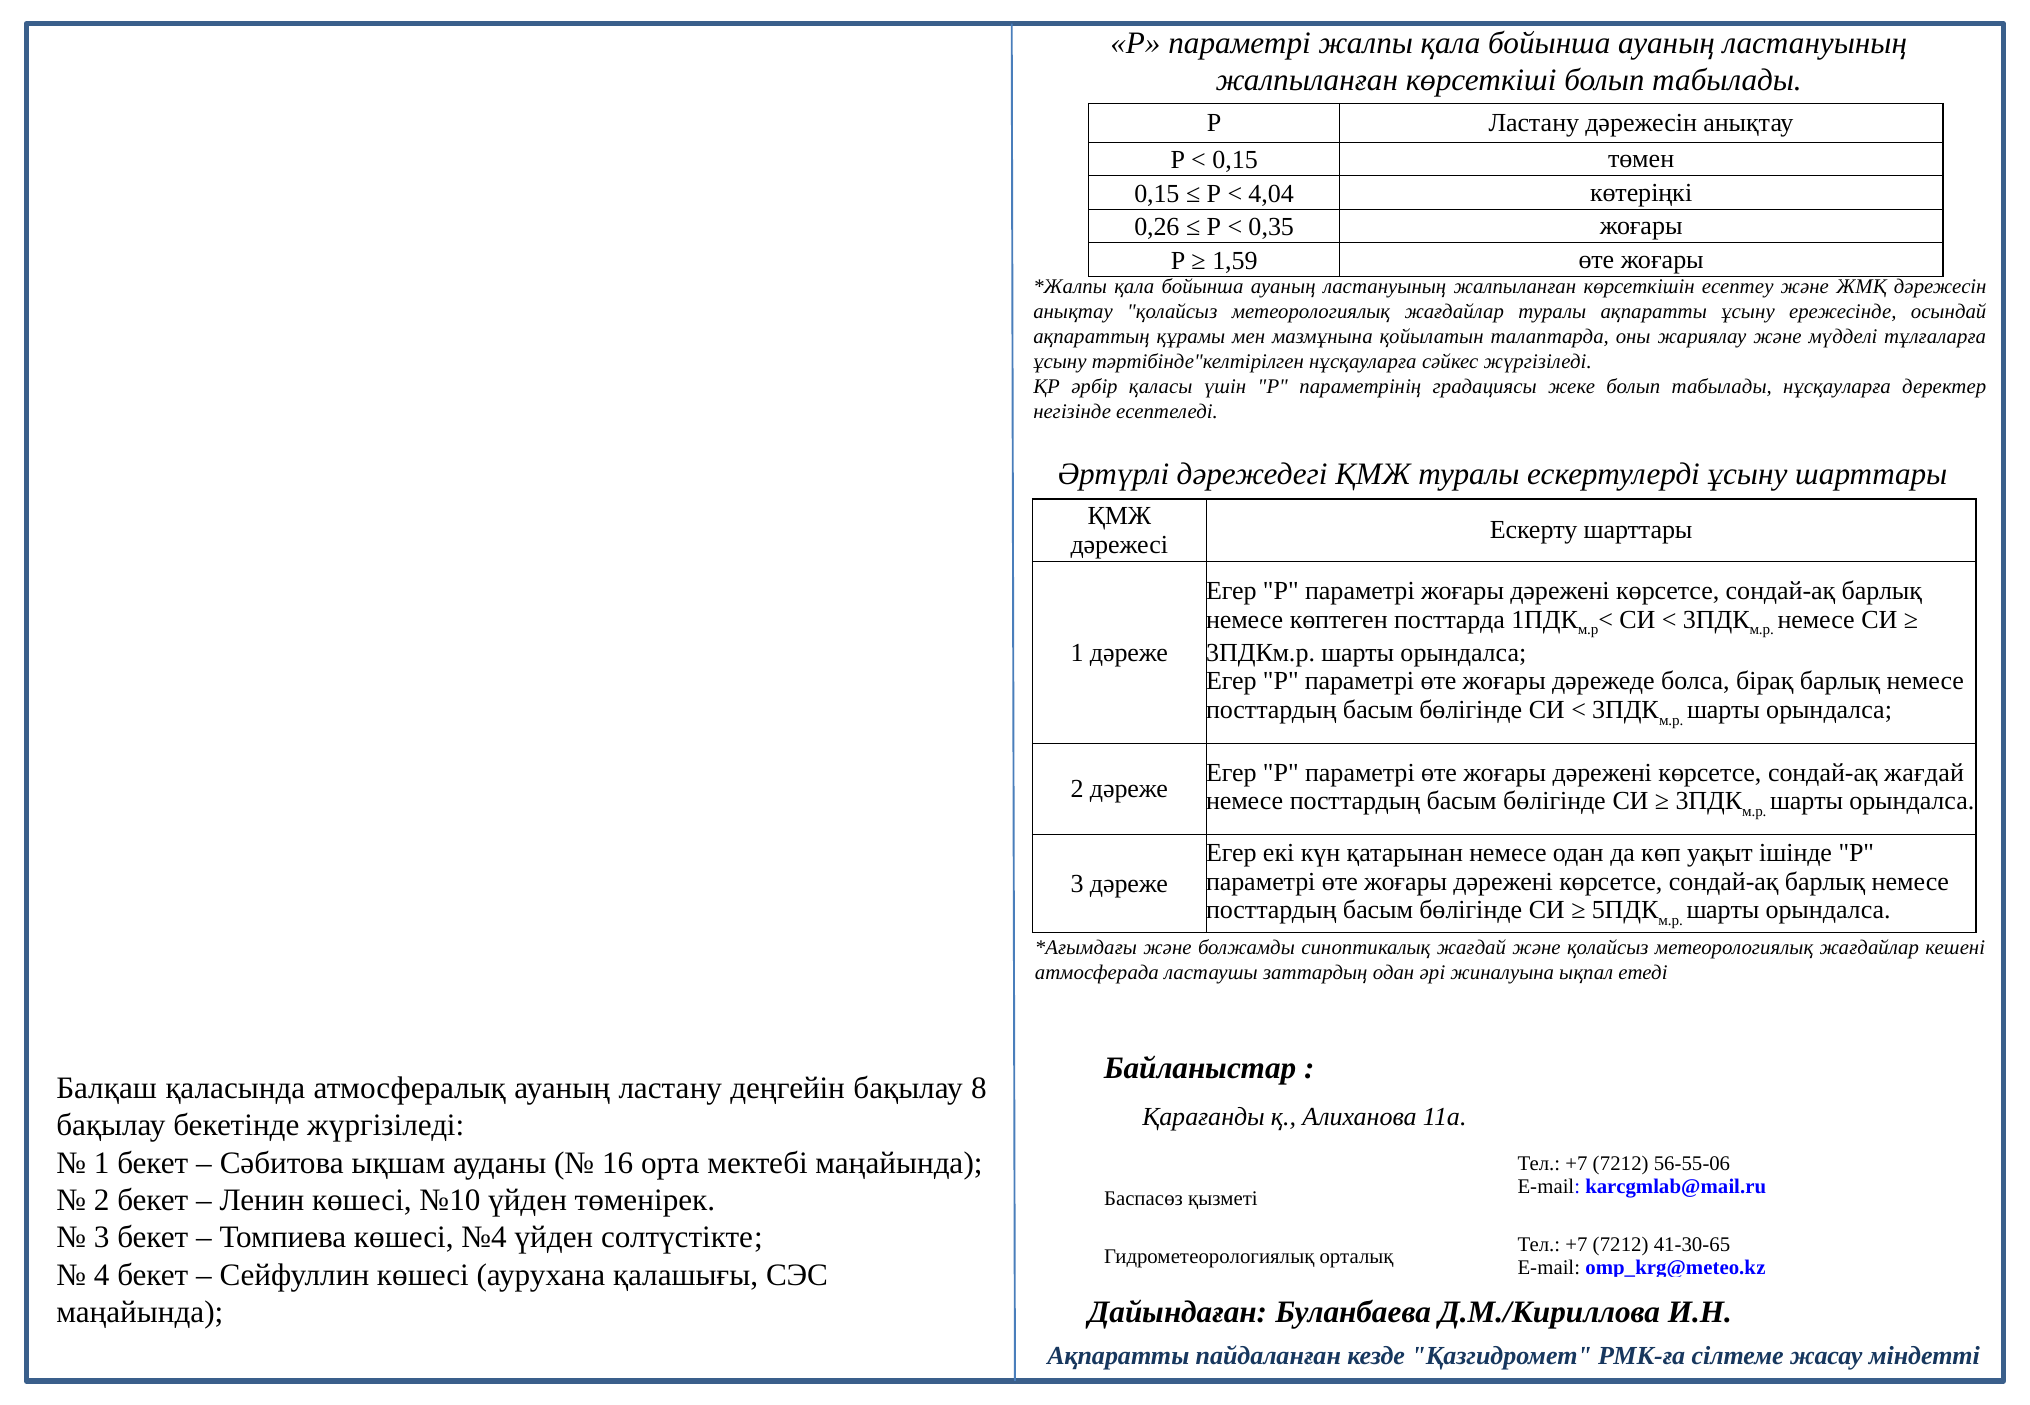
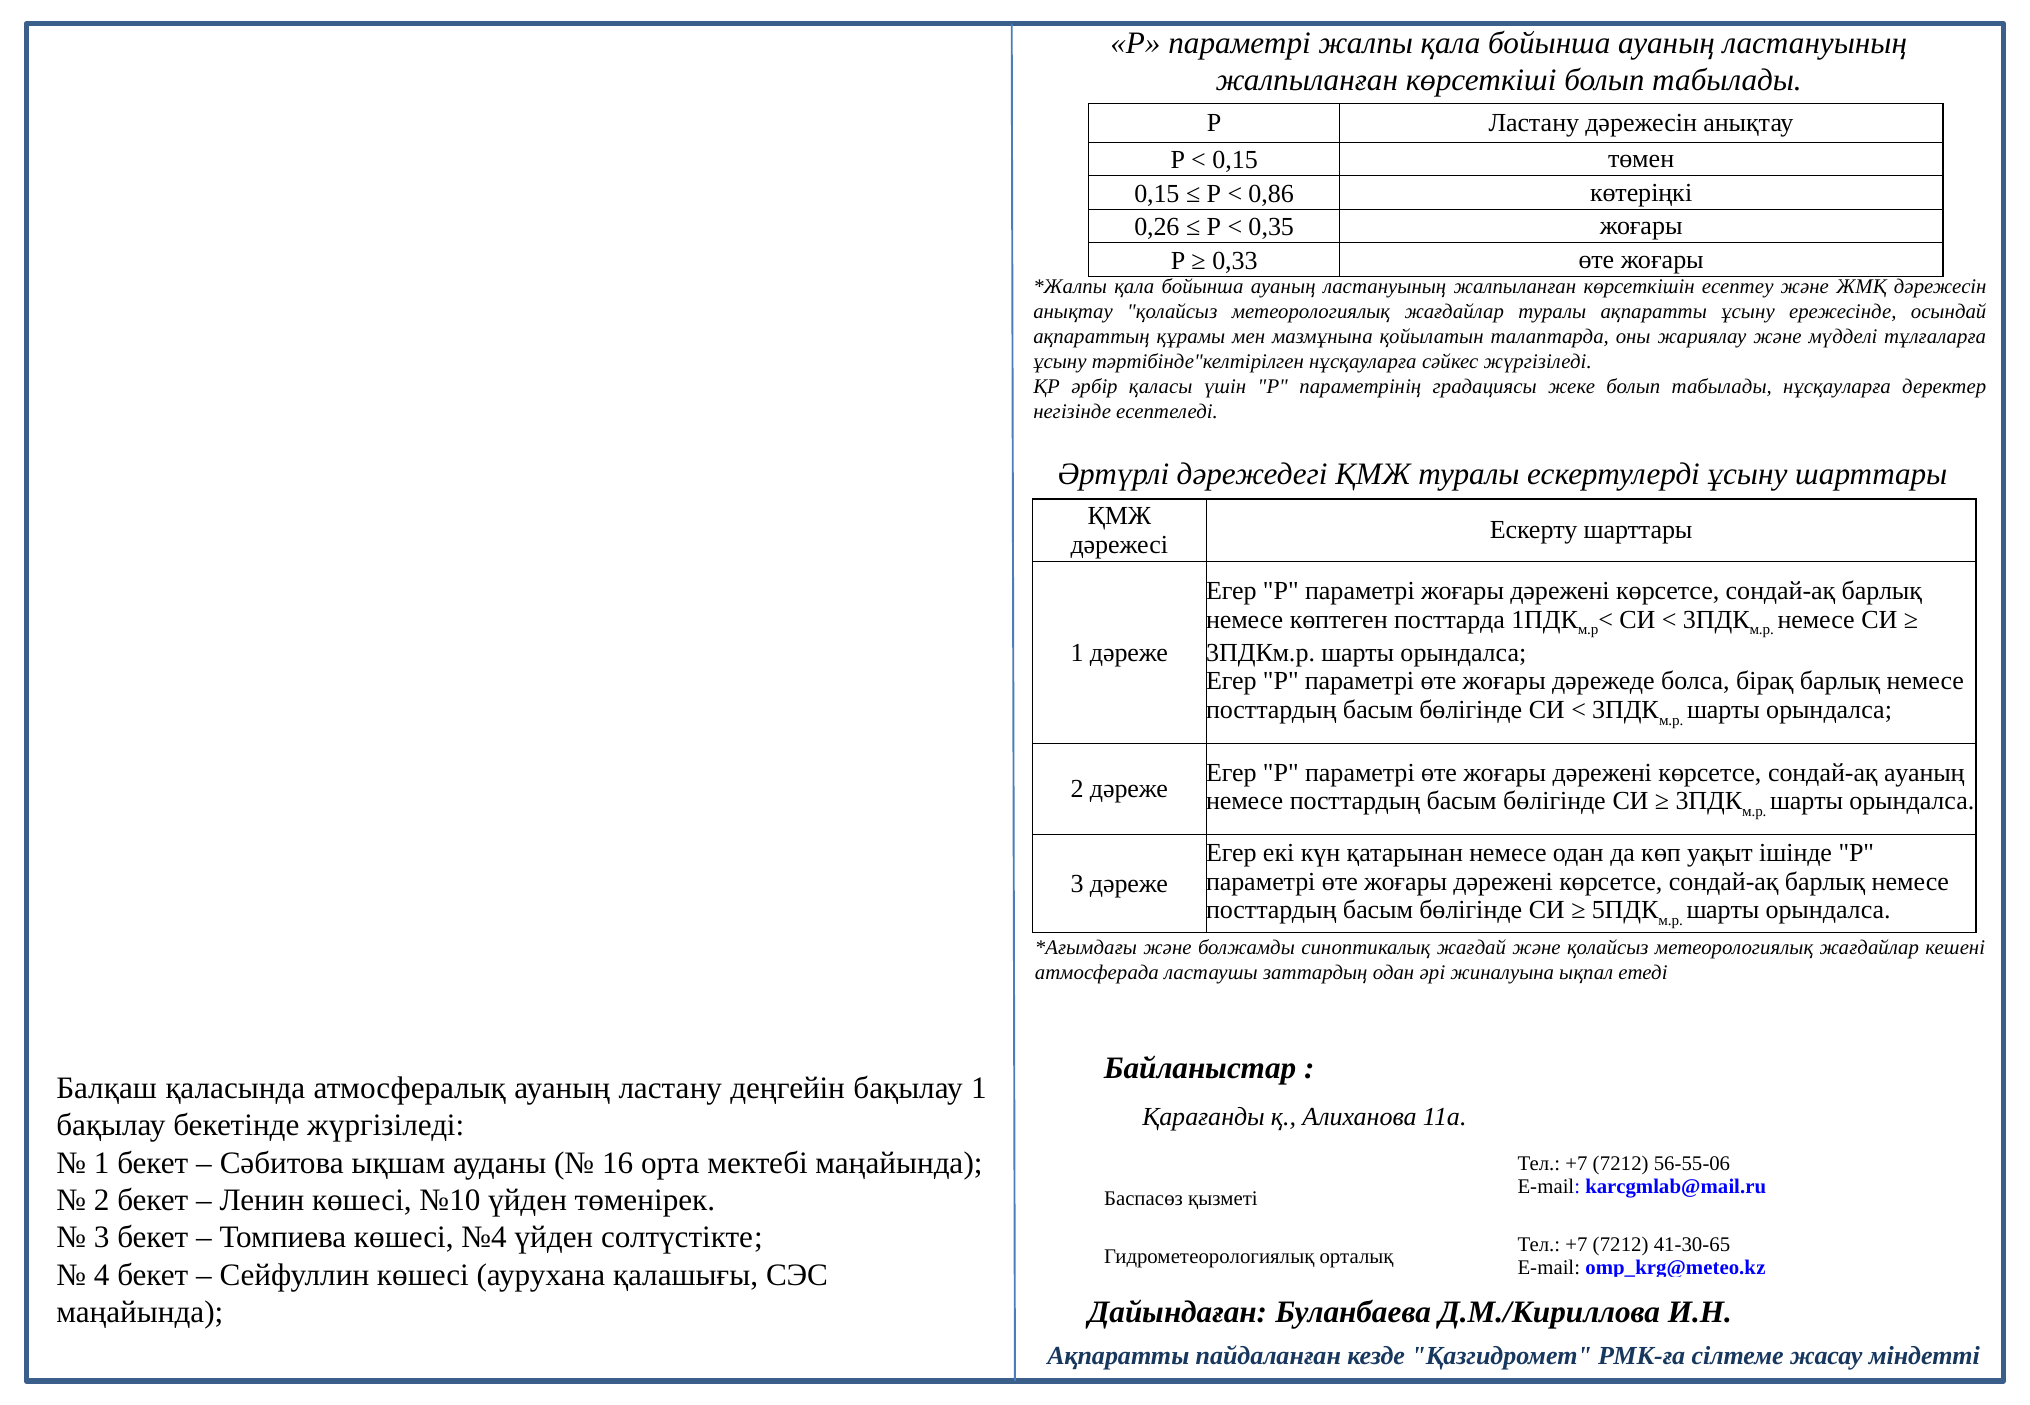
4,04: 4,04 -> 0,86 (1271, 194)
1,59: 1,59 -> 0,33 (1235, 261)
сондай-ақ жағдай: жағдай -> ауаның (1924, 773)
бақылау 8: 8 -> 1 (979, 1088)
